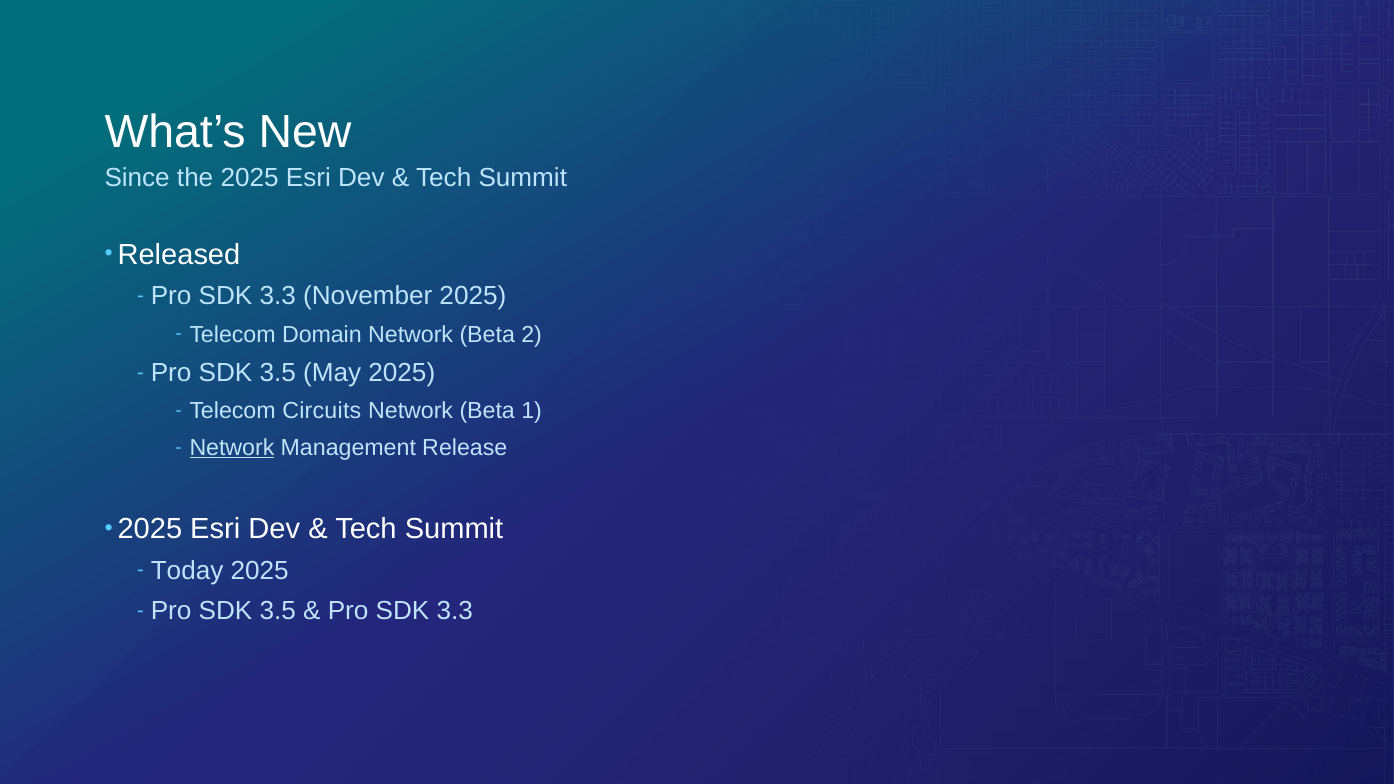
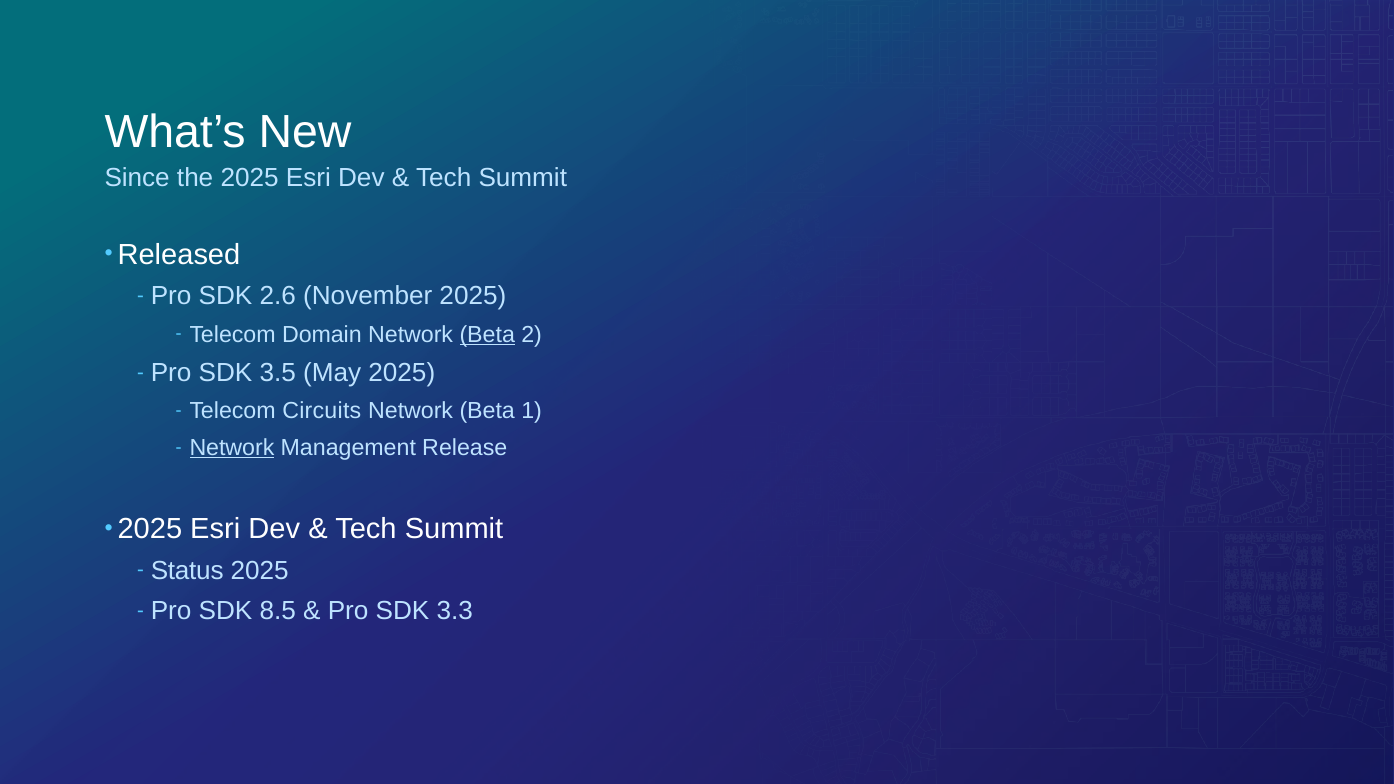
3.3: 3.3 -> 2.6 (278, 296)
Beta underline: none -> present (487, 334)
Today: Today -> Status (187, 571)
3.5: 3.5 -> 8.5 (278, 611)
